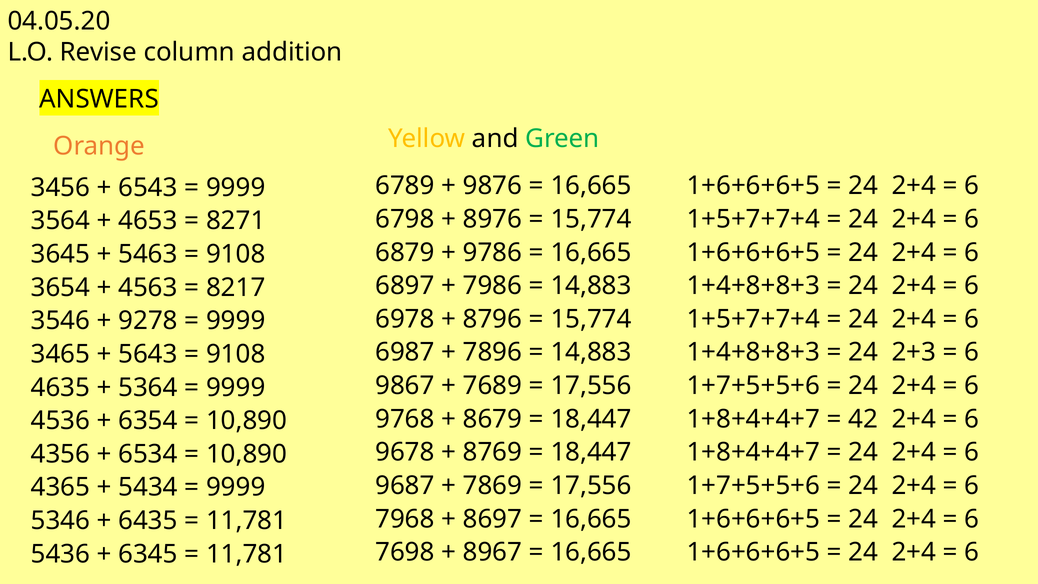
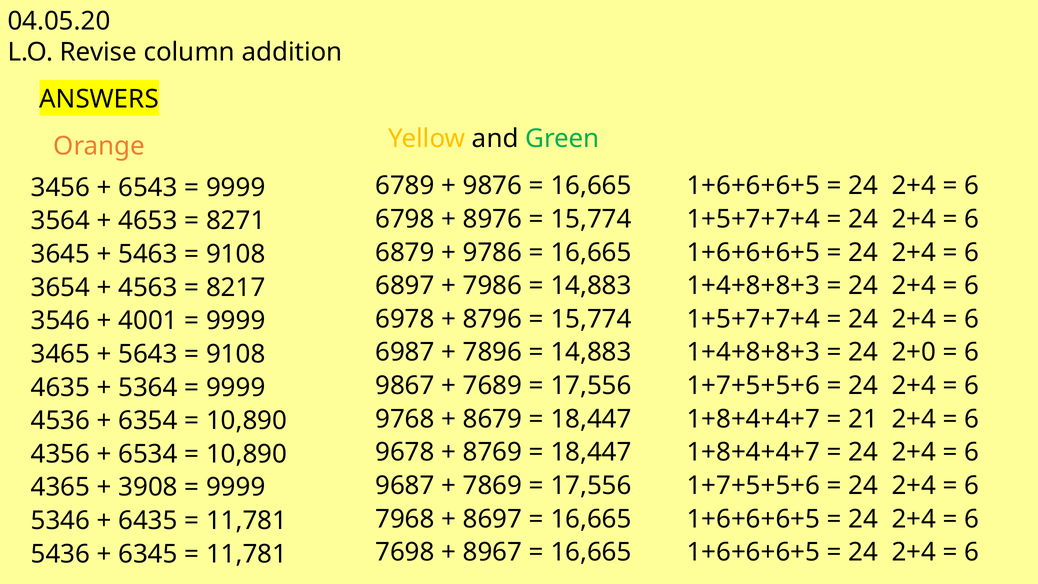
9278: 9278 -> 4001 (148, 321)
2+3: 2+3 -> 2+0 (914, 352)
42: 42 -> 21 (863, 419)
5434: 5434 -> 3908 (148, 487)
